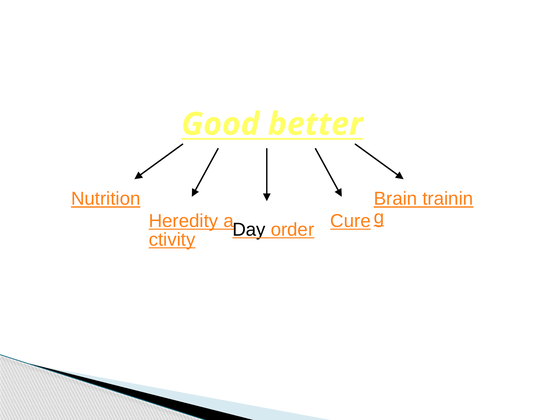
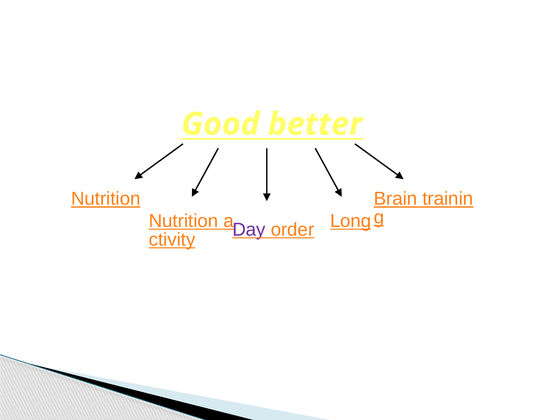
Heredity: Heredity -> Nutrition (184, 221)
Day colour: black -> purple (249, 230)
Cure: Cure -> Long (351, 221)
